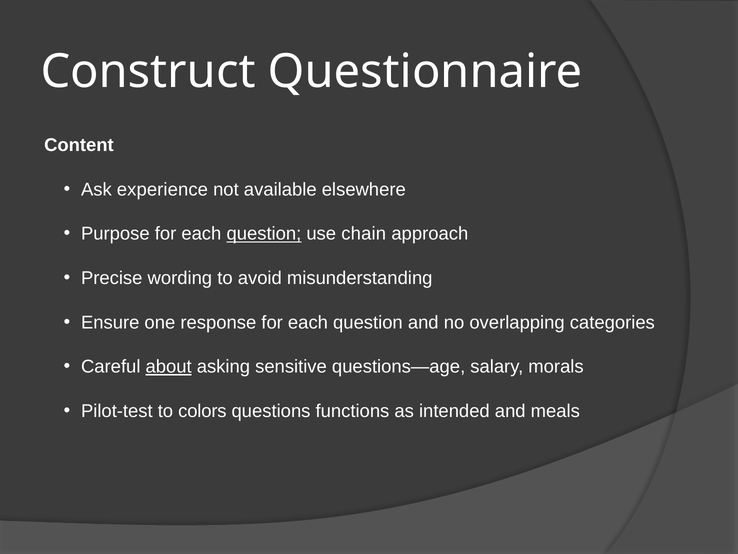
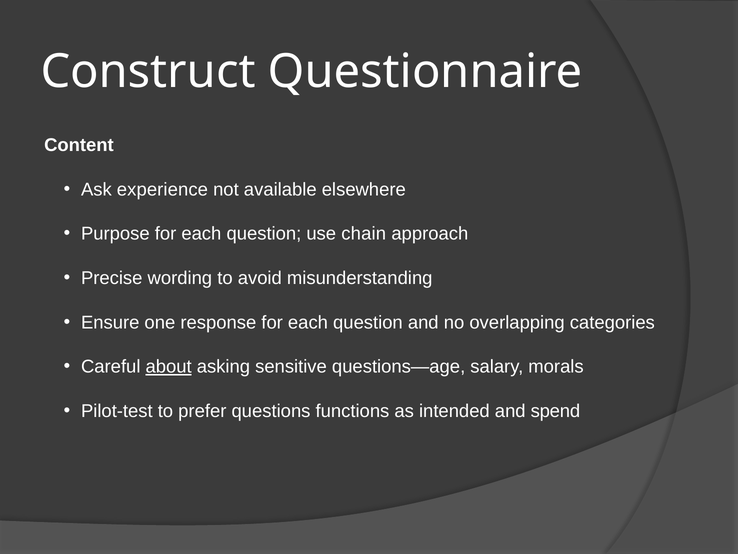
question underline: present -> none (264, 234)
colors: colors -> prefer (202, 411)
meals: meals -> spend (555, 411)
